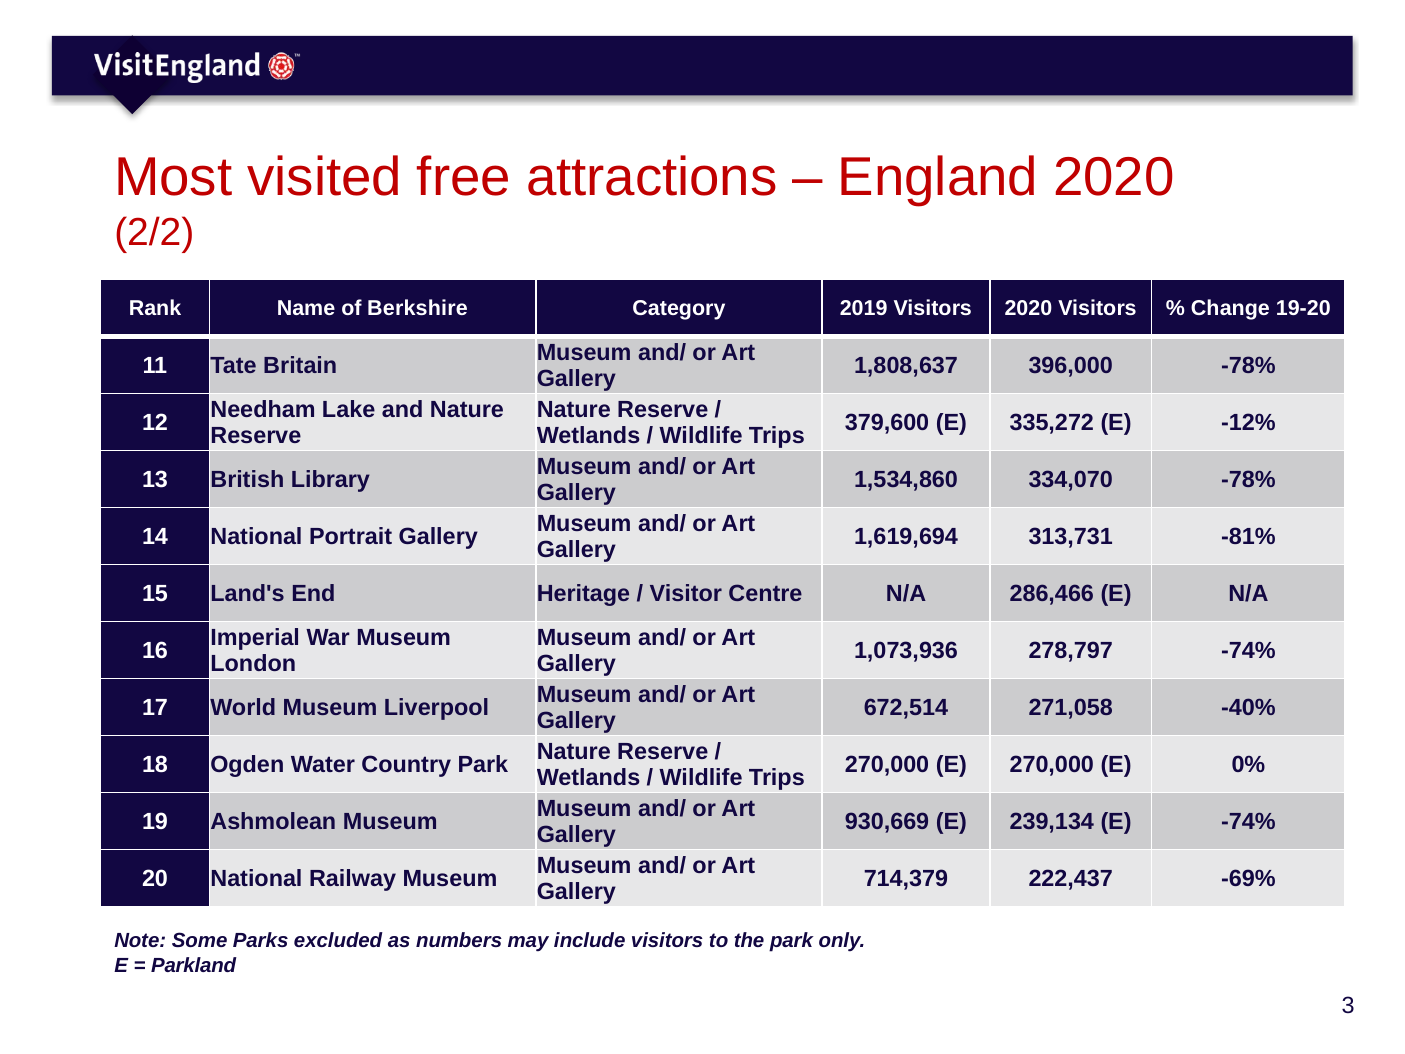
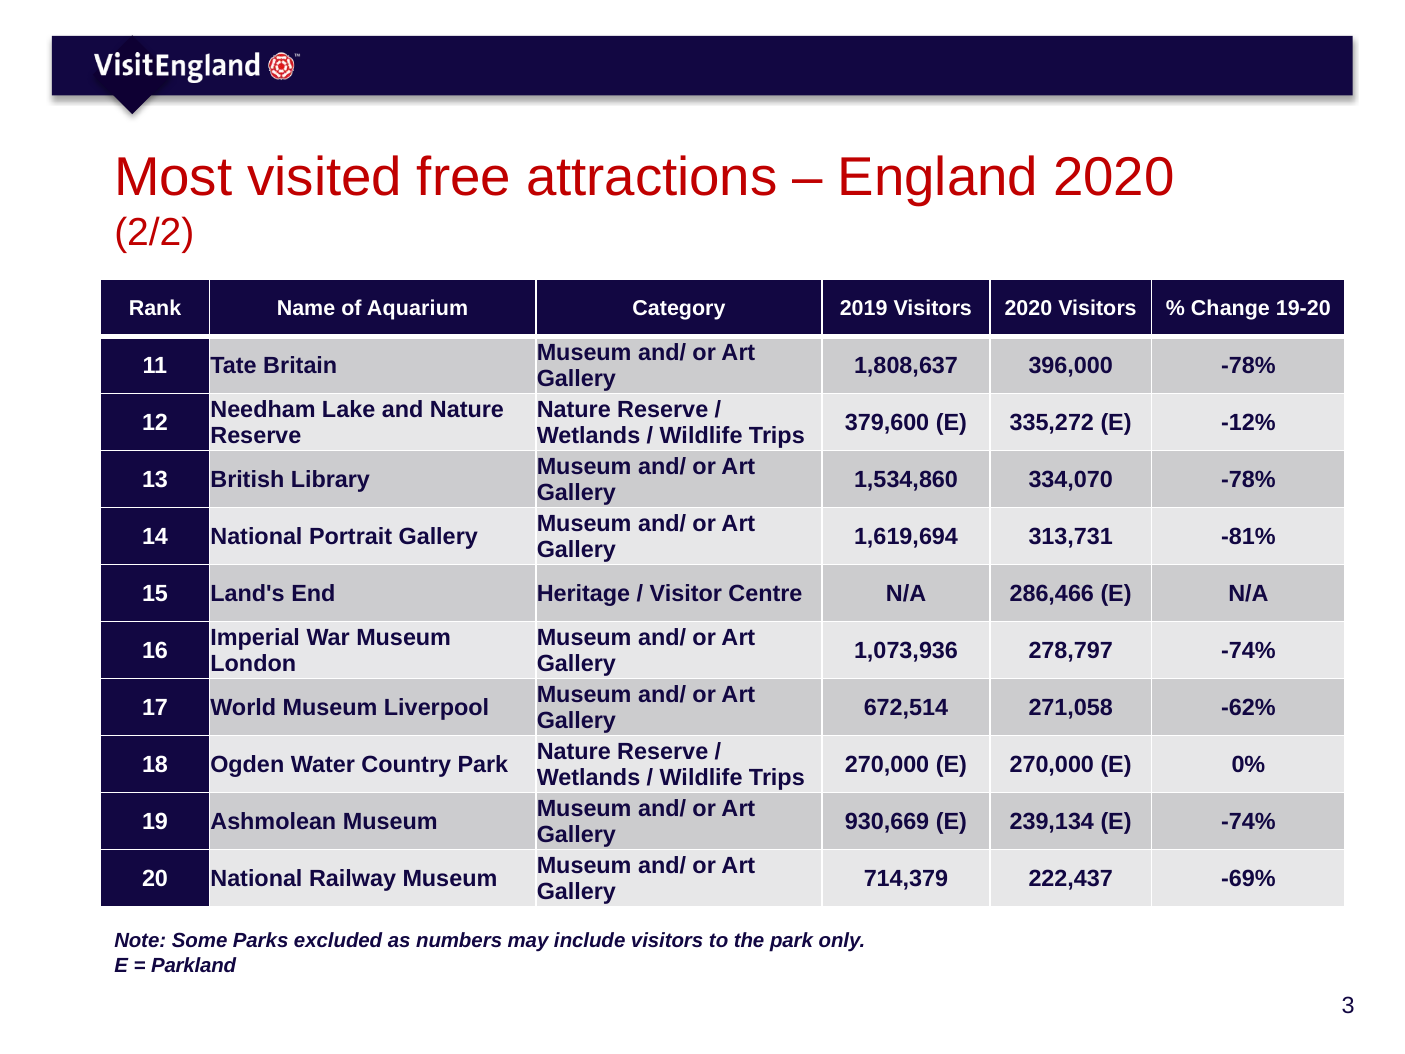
Berkshire: Berkshire -> Aquarium (418, 308)
-40%: -40% -> -62% (1248, 708)
